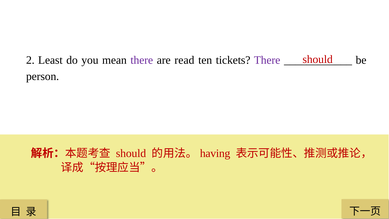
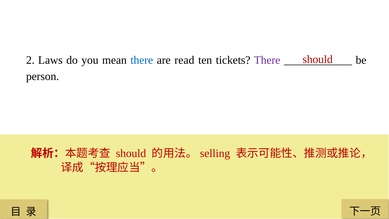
Least: Least -> Laws (50, 60)
there colour: purple -> blue (142, 60)
having: having -> selling (215, 153)
